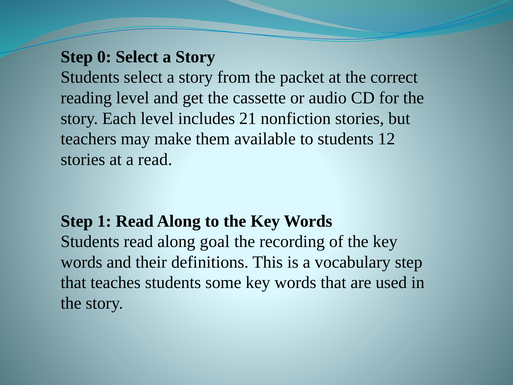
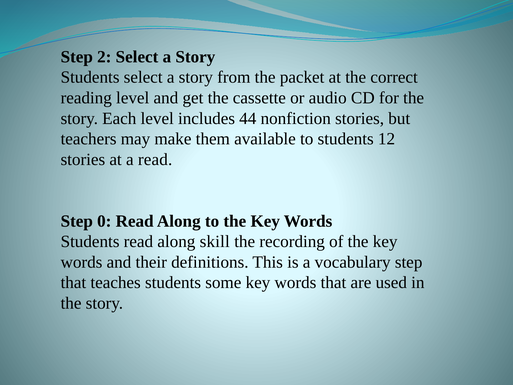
0: 0 -> 2 (104, 57)
21: 21 -> 44 (248, 118)
1: 1 -> 0 (104, 221)
goal: goal -> skill (215, 241)
